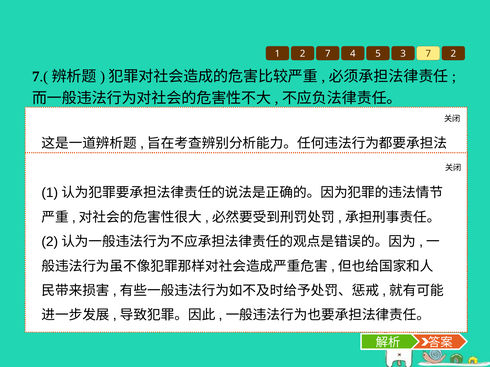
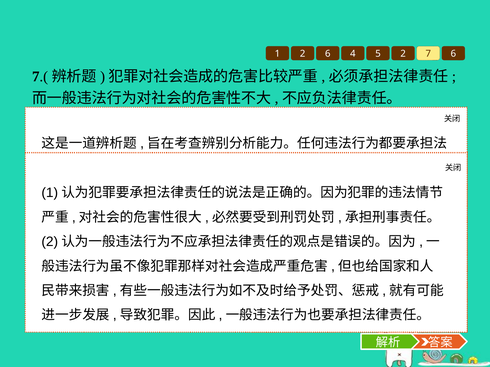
2 7: 7 -> 6 (328, 54)
5 3: 3 -> 2 (403, 54)
7 2: 2 -> 6 (453, 54)
